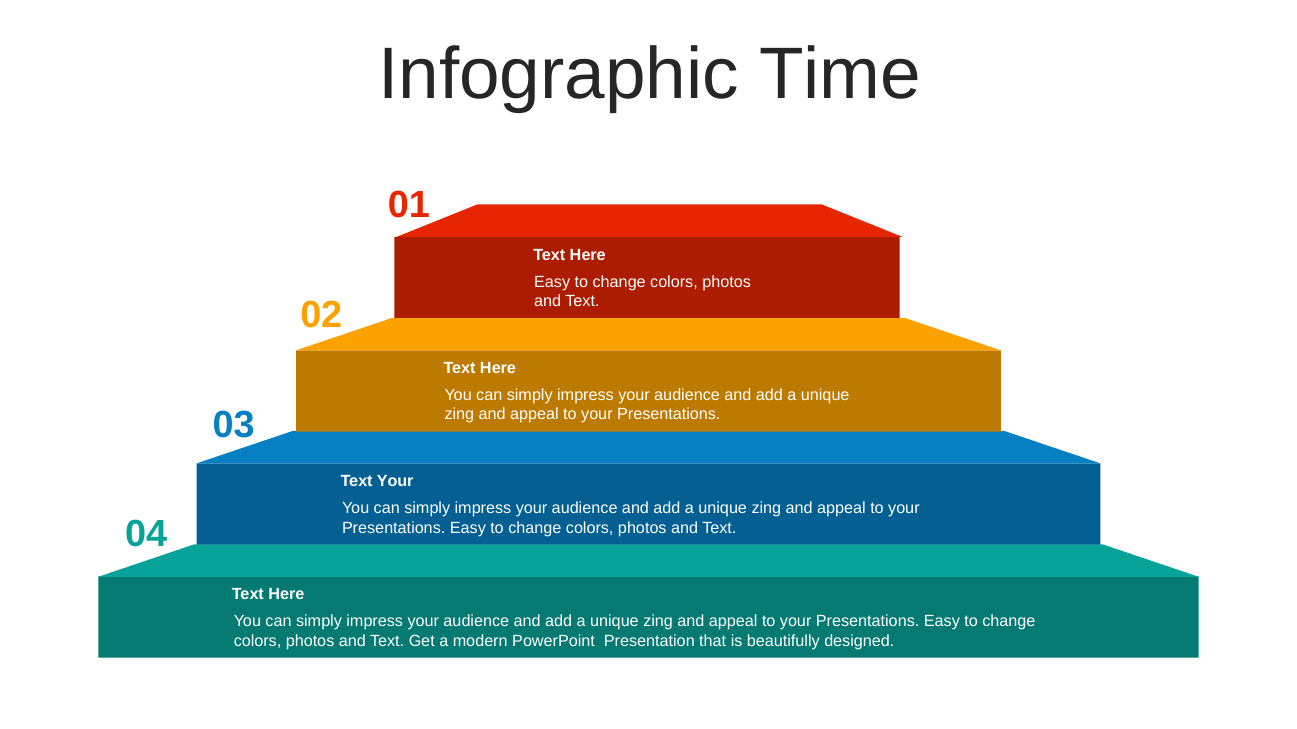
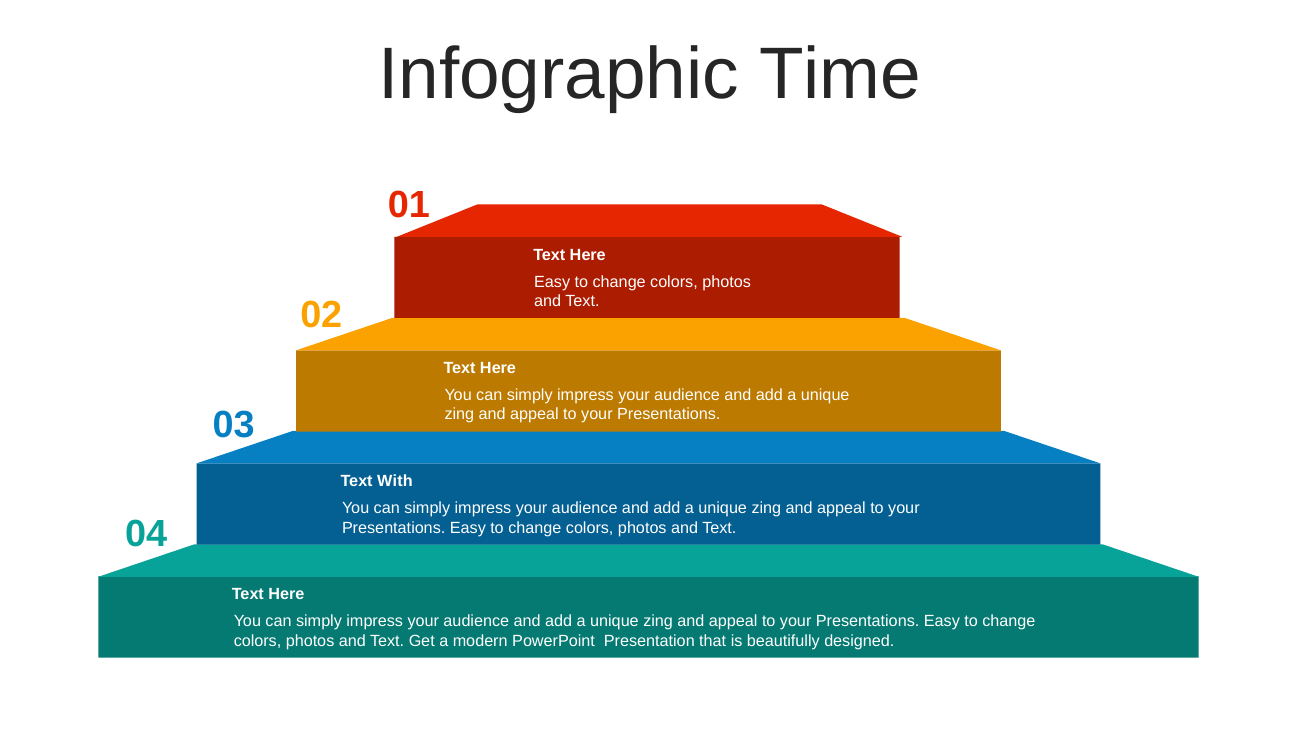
Text Your: Your -> With (395, 482)
